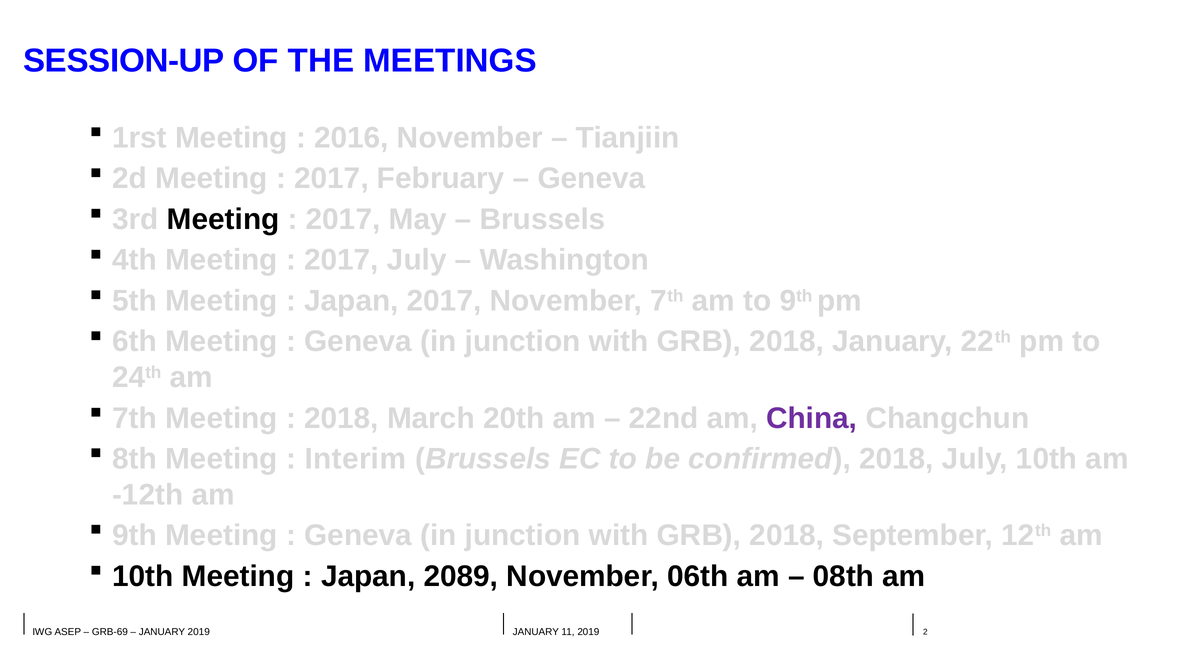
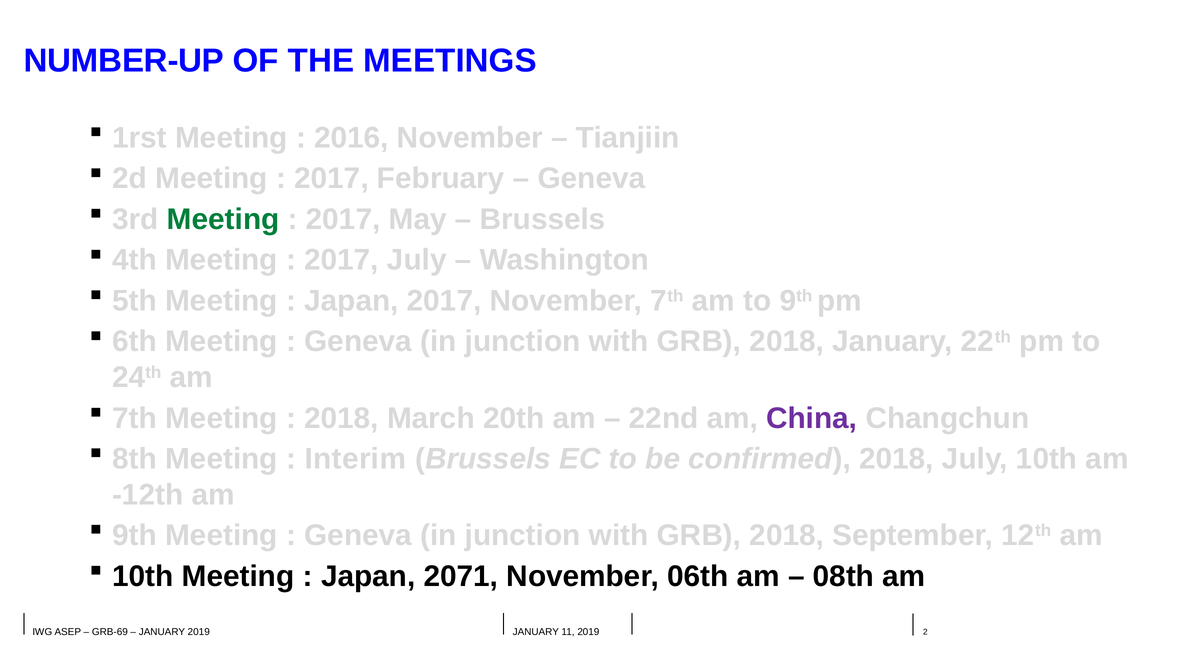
SESSION-UP: SESSION-UP -> NUMBER-UP (124, 61)
Meeting colour: black -> green (223, 219)
2089: 2089 -> 2071 (461, 576)
